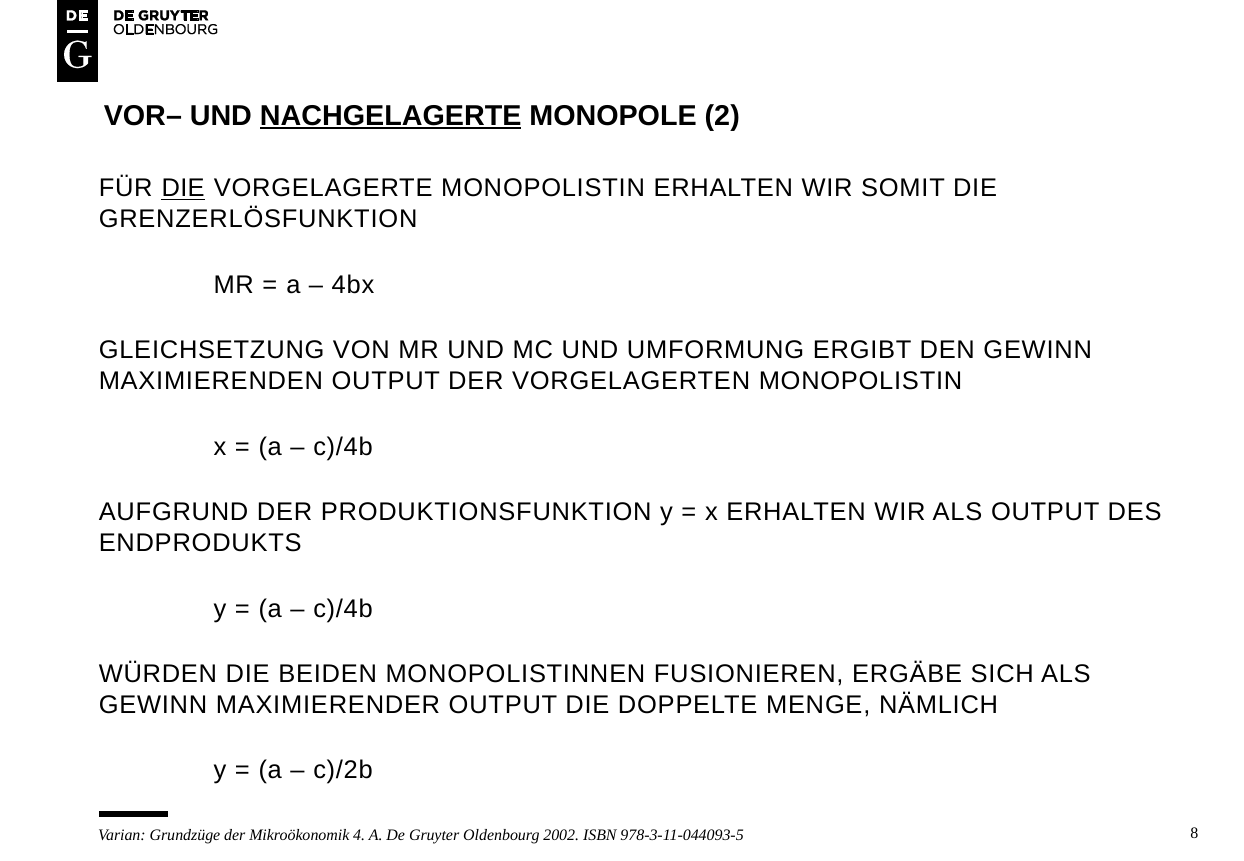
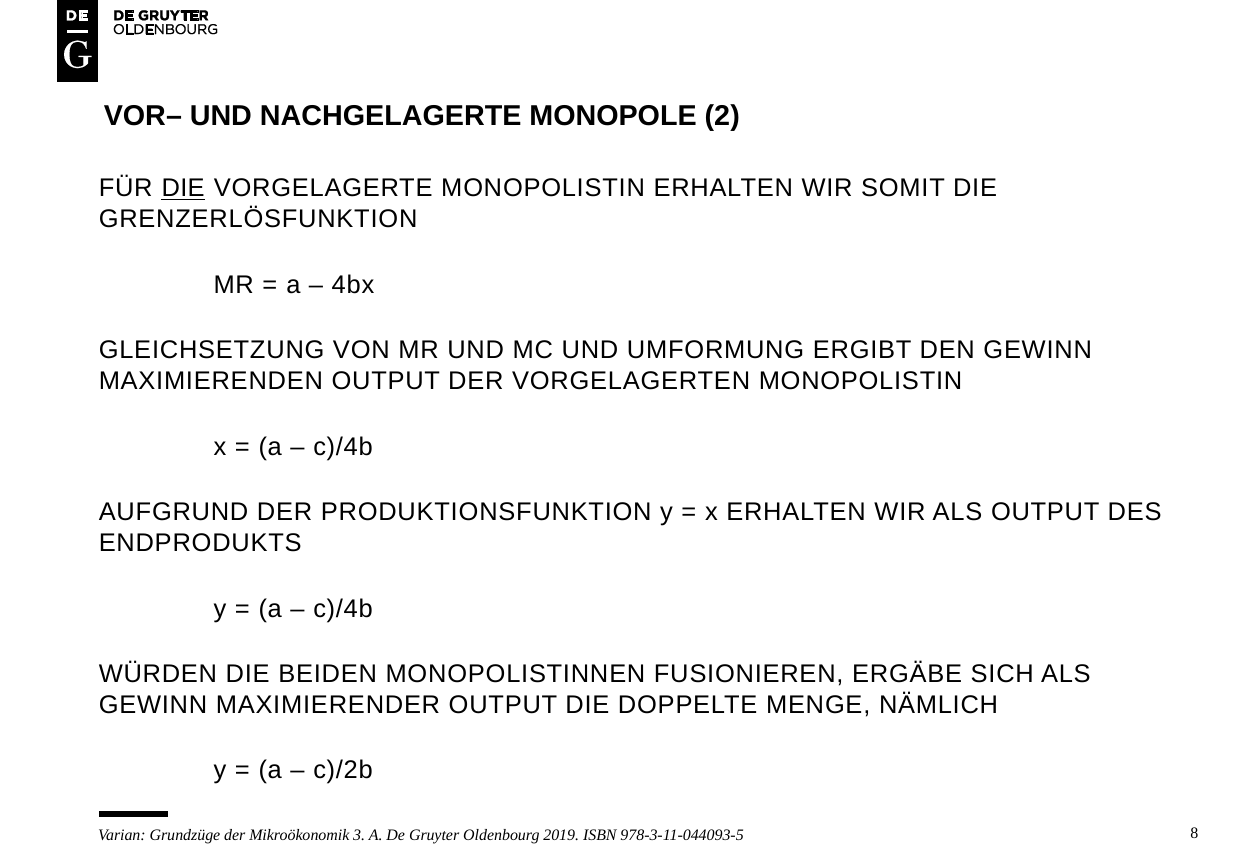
NACHGELAGERTE underline: present -> none (391, 116)
4: 4 -> 3 (359, 835)
2002: 2002 -> 2019 (561, 835)
